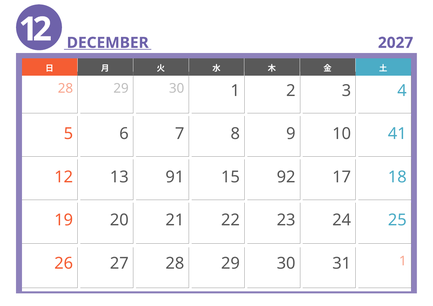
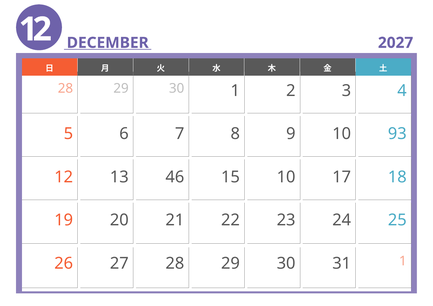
41: 41 -> 93 (397, 134)
91: 91 -> 46 (175, 177)
15 92: 92 -> 10 (286, 177)
